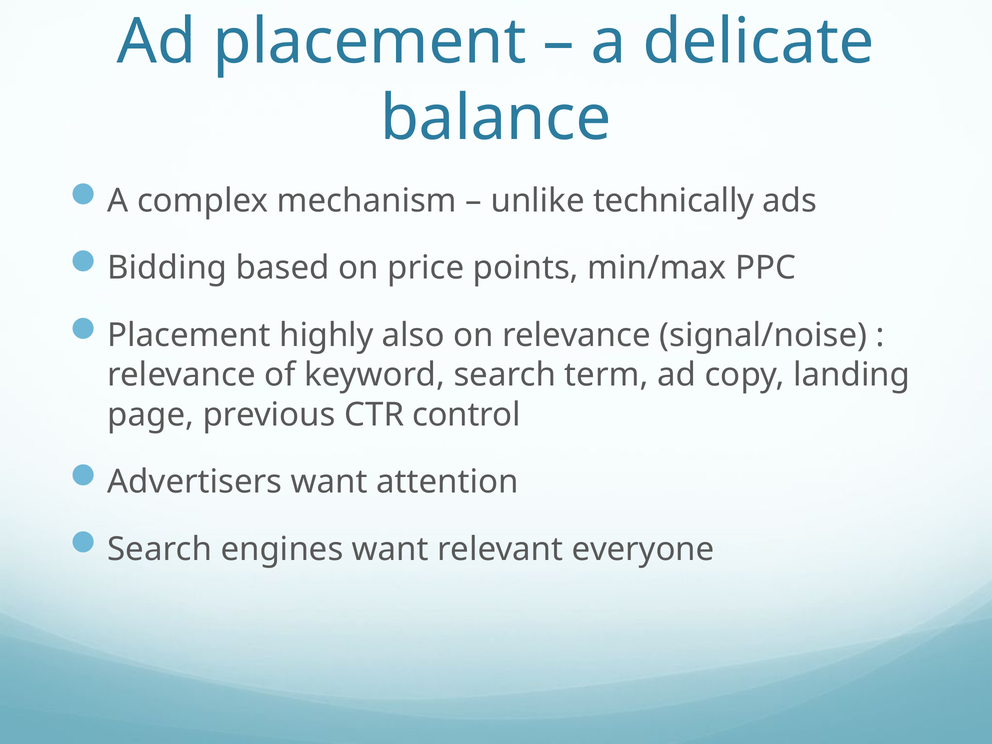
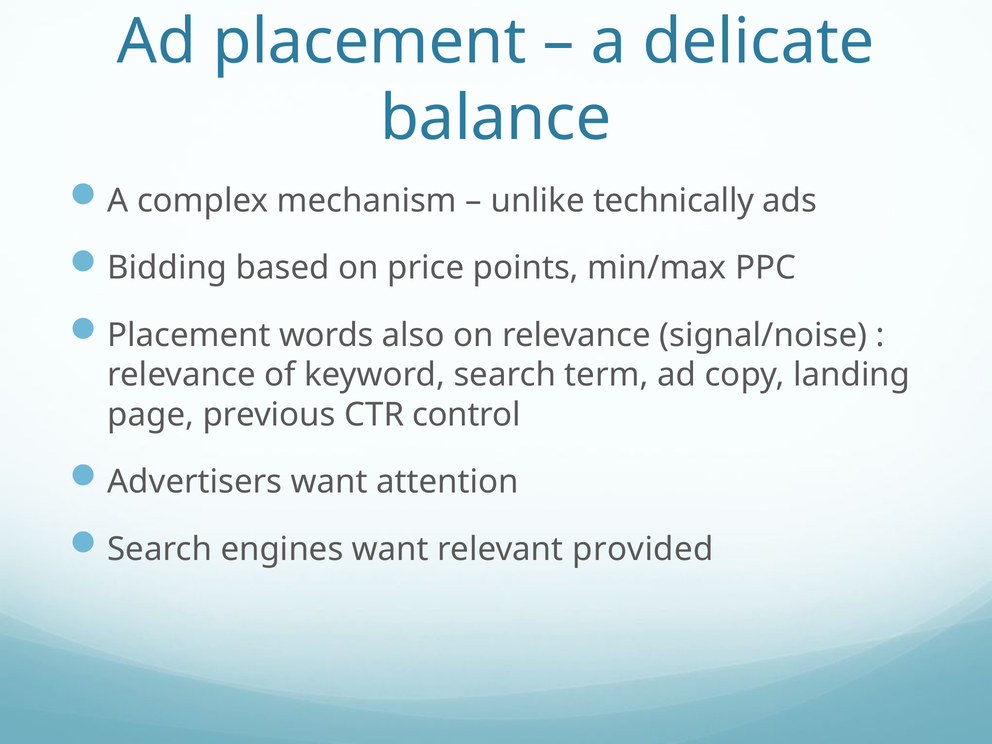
highly: highly -> words (327, 335)
everyone: everyone -> provided (643, 549)
